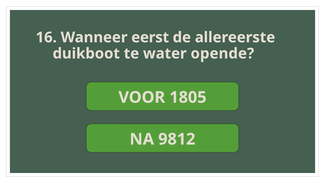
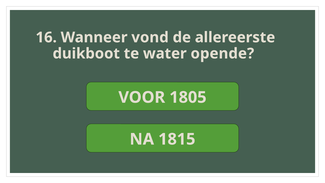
eerst: eerst -> vond (150, 37)
9812: 9812 -> 1815 (177, 139)
